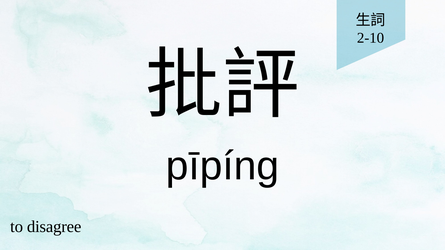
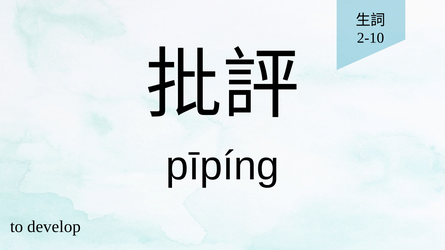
disagree: disagree -> develop (54, 227)
